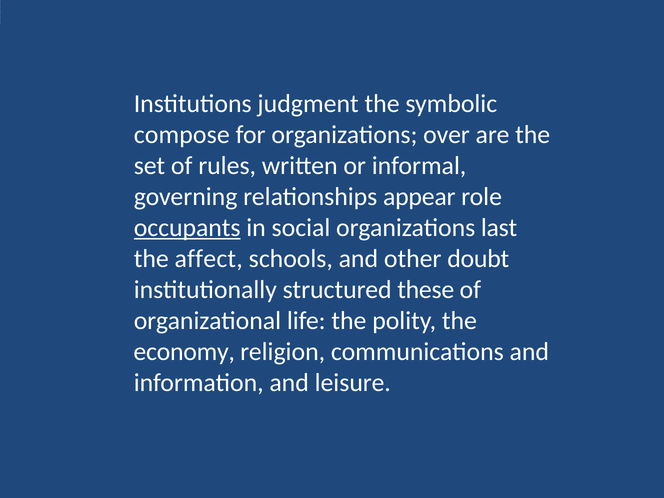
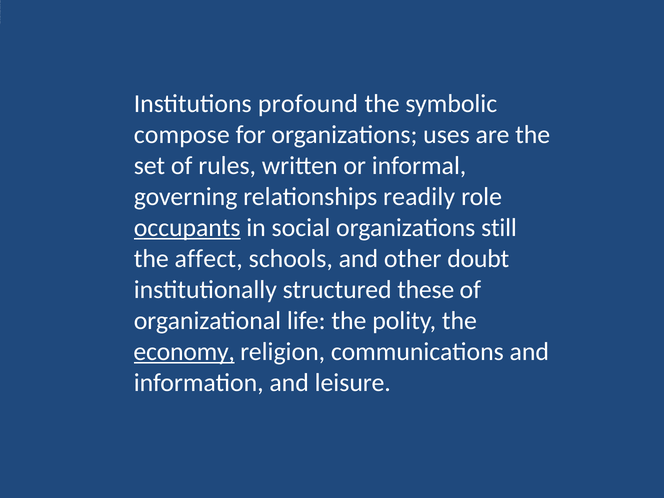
judgment: judgment -> profound (308, 104)
over: over -> uses (446, 135)
appear: appear -> readily (419, 197)
last: last -> still (499, 228)
economy underline: none -> present (184, 352)
